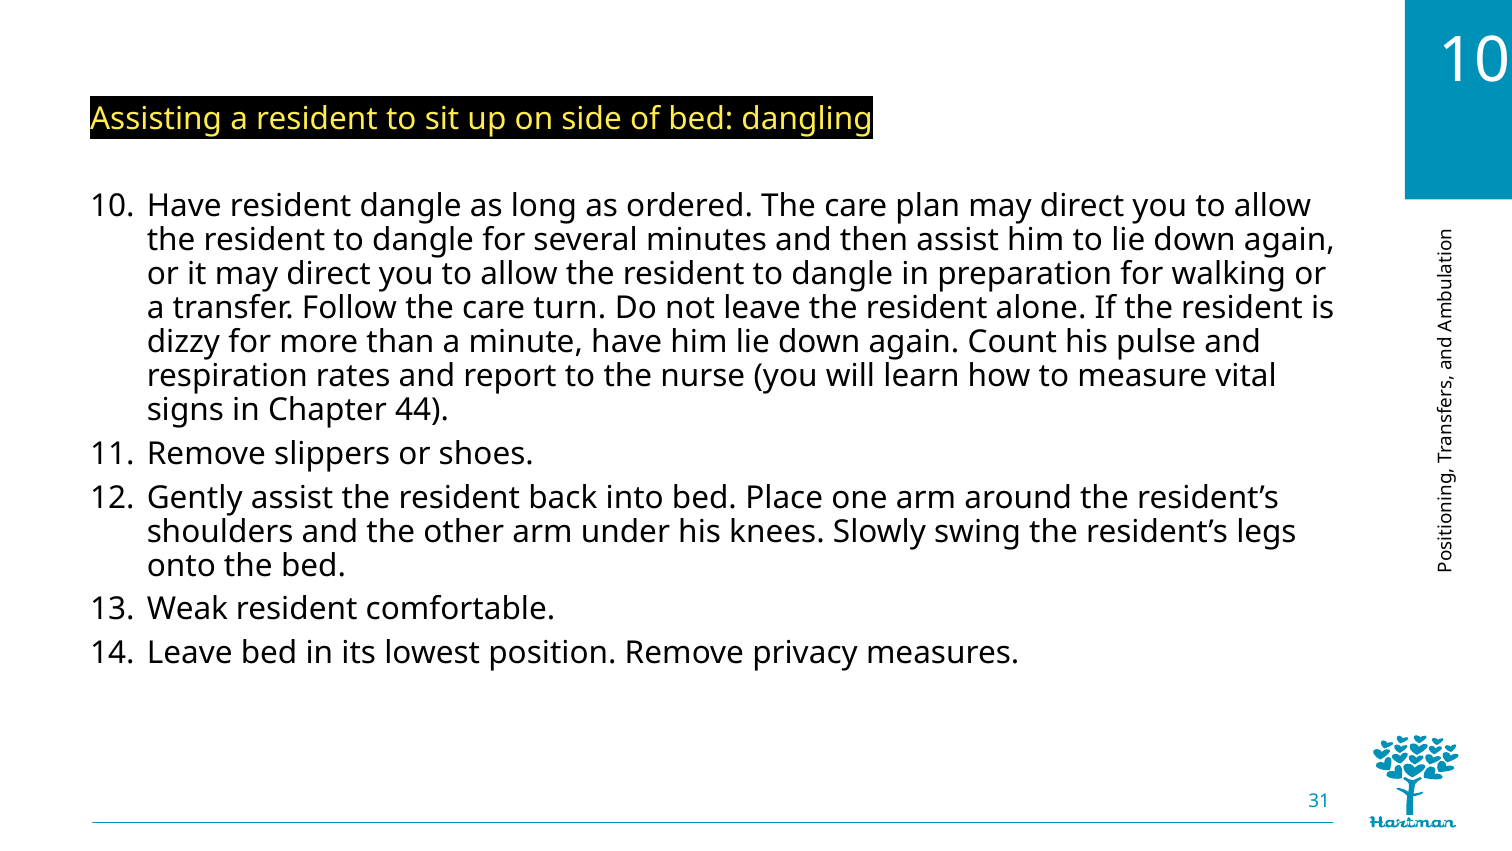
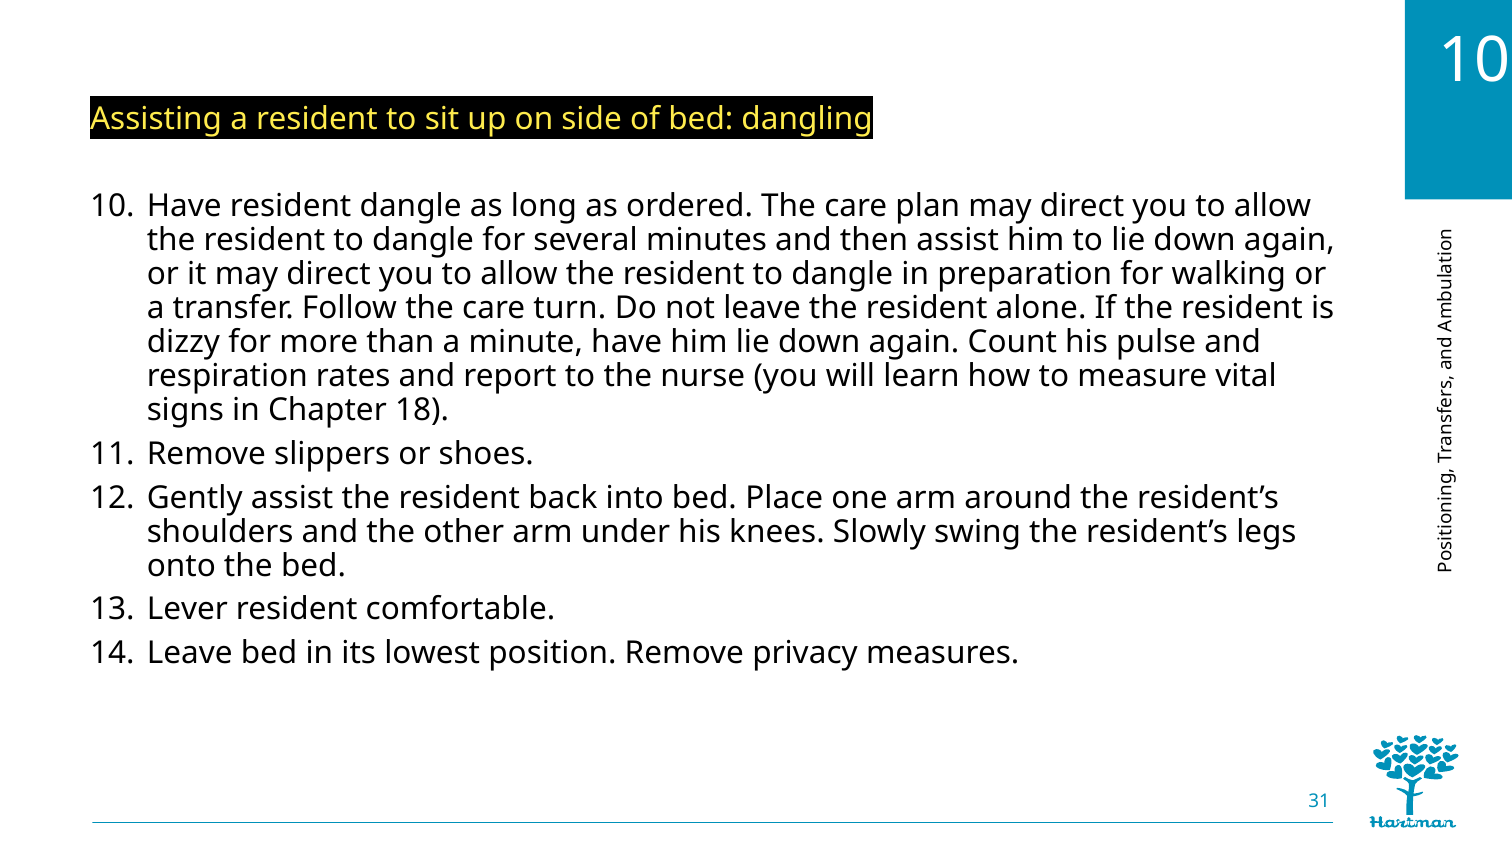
44: 44 -> 18 (422, 410)
Weak: Weak -> Lever (187, 609)
